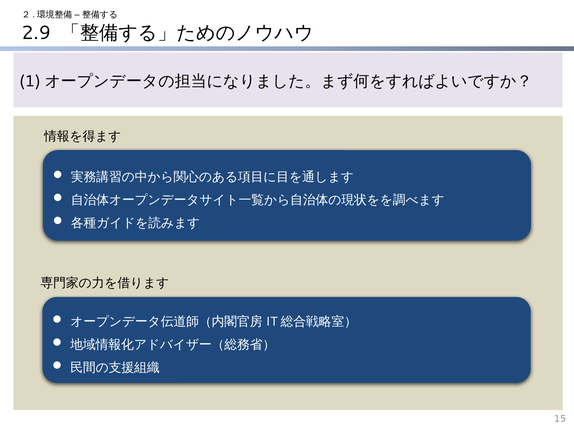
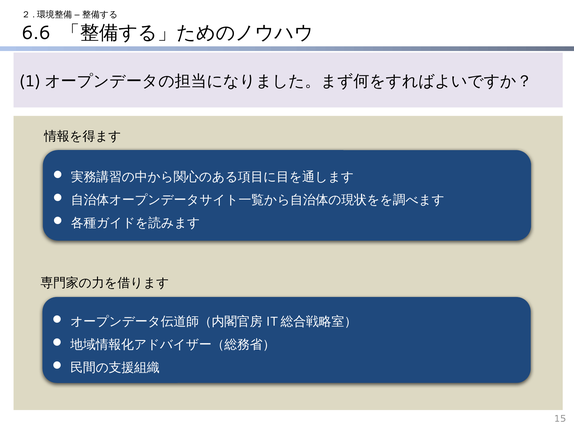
2.9: 2.9 -> 6.6 (36, 33)
